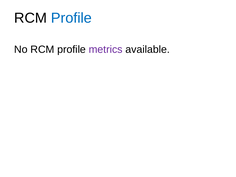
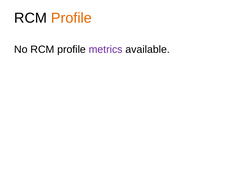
Profile colour: blue -> orange (71, 18)
